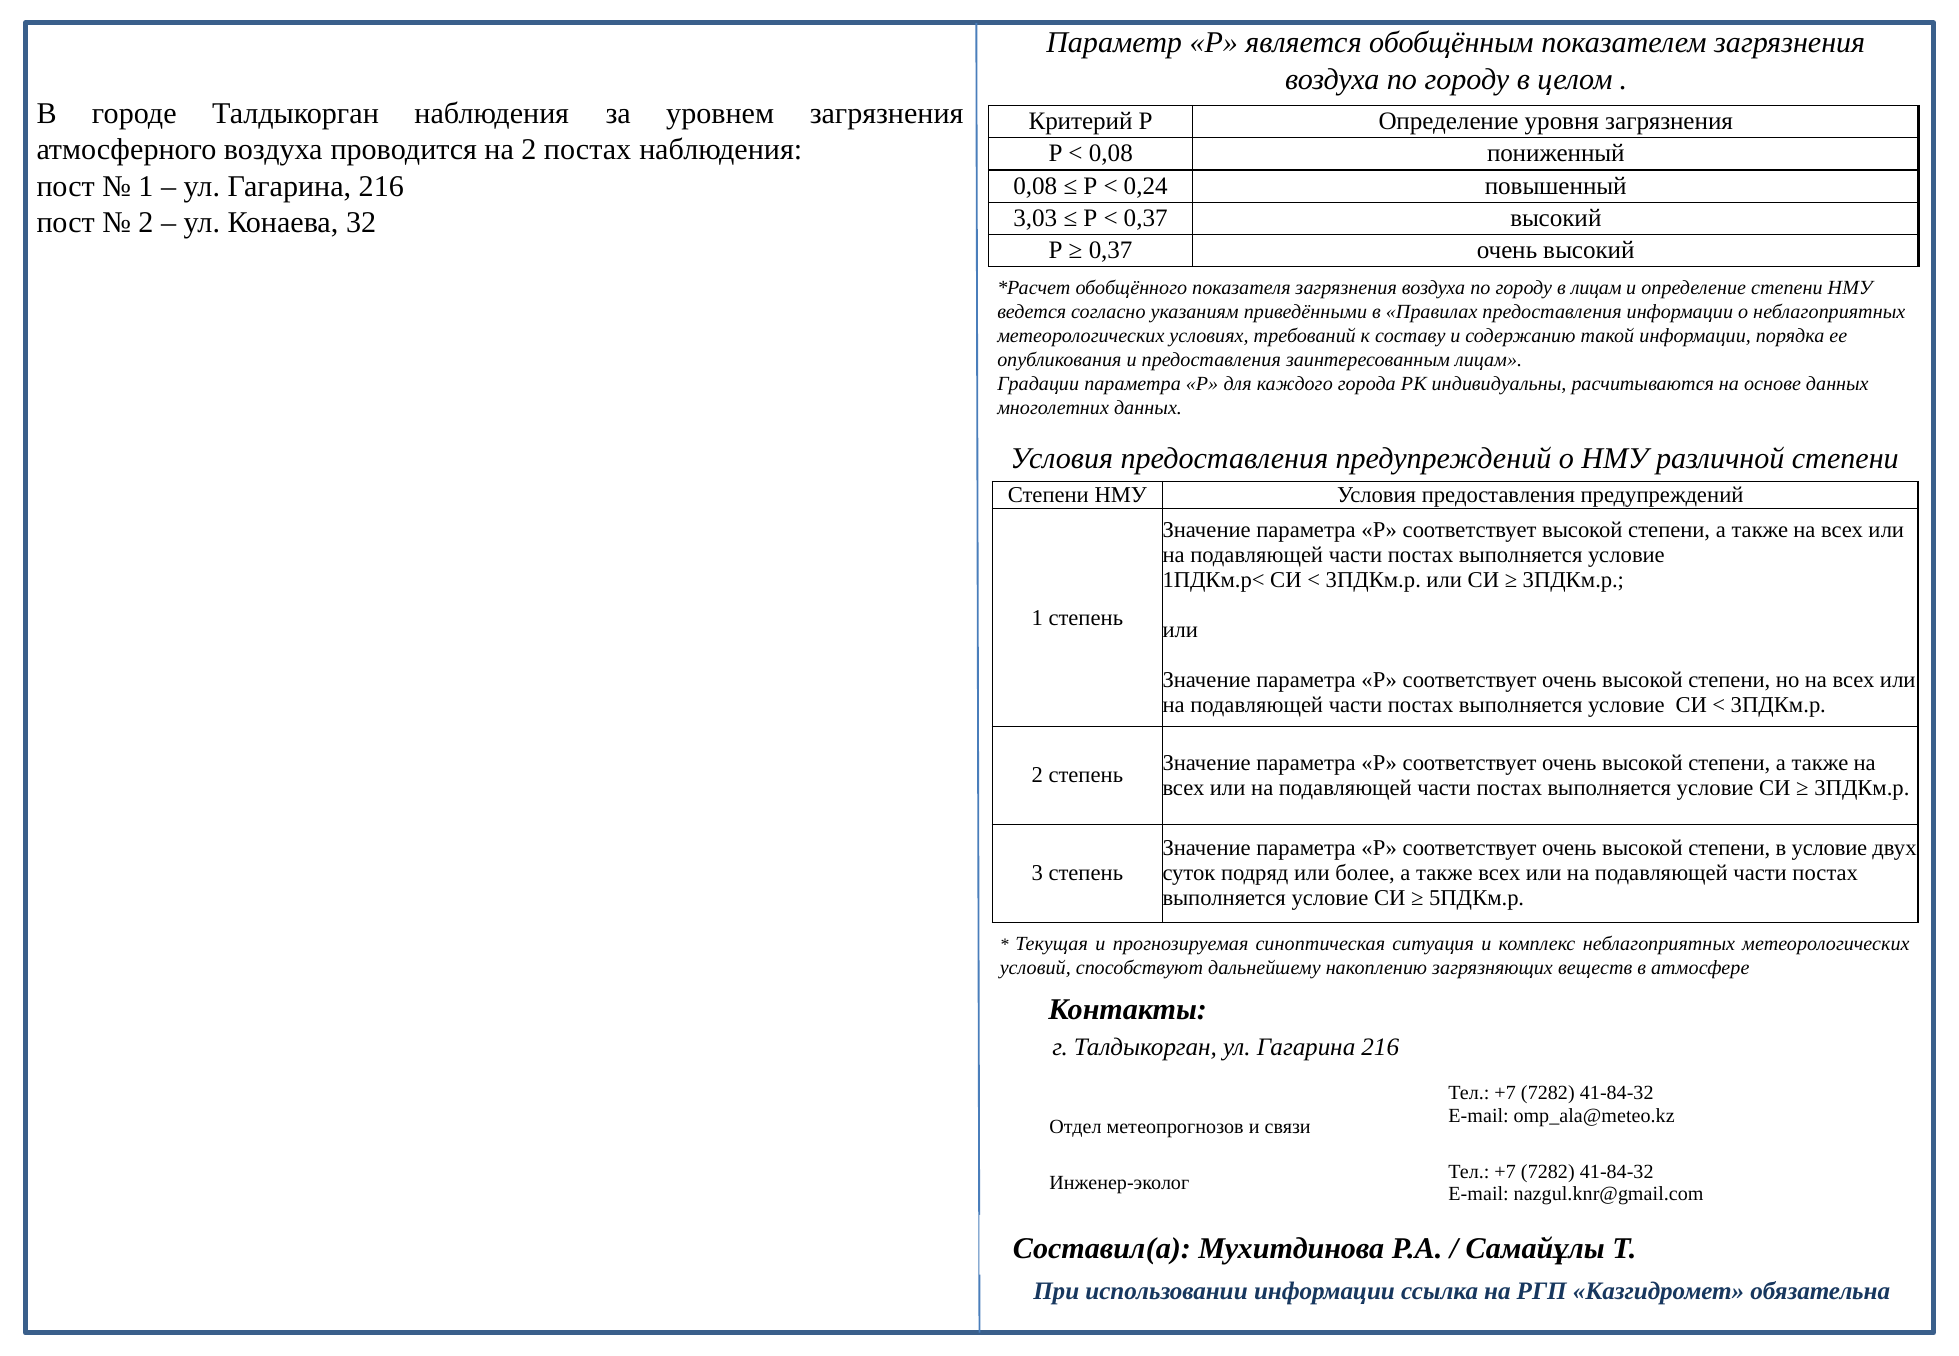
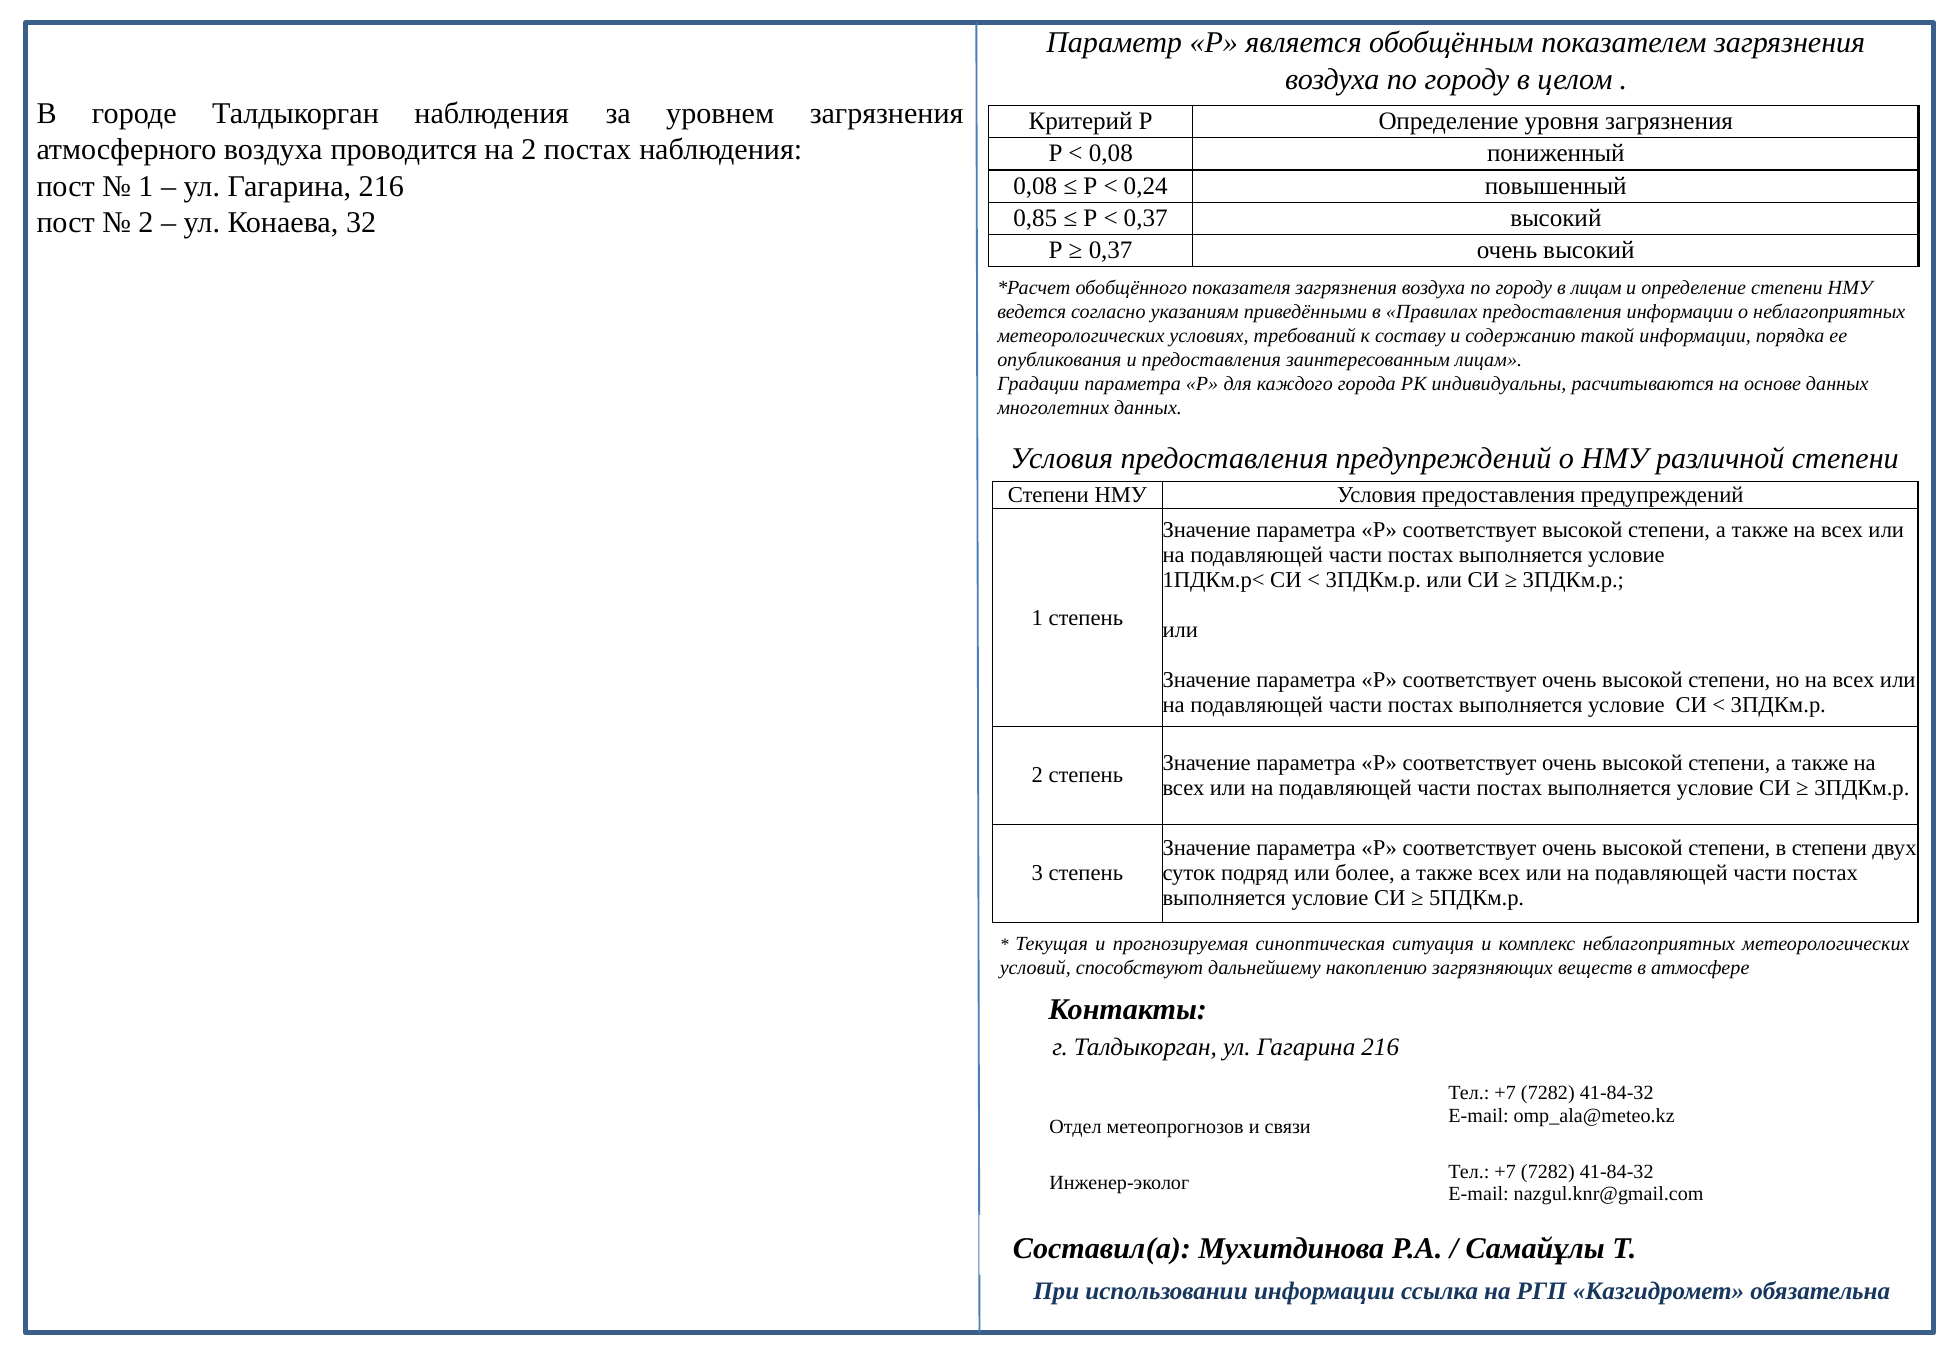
3,03: 3,03 -> 0,85 (1035, 218)
в условие: условие -> степени (1829, 848)
